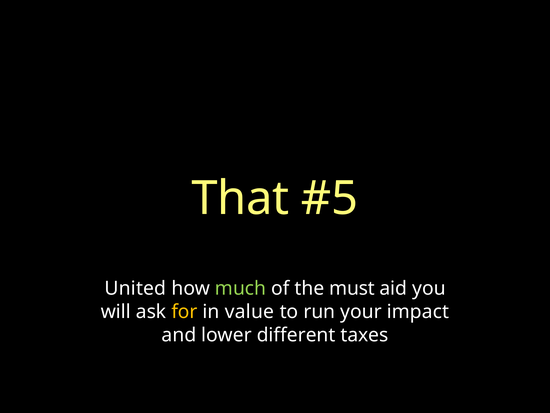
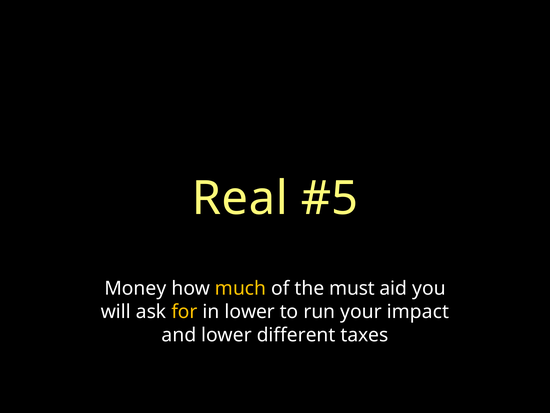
That: That -> Real (240, 198)
United: United -> Money (135, 288)
much colour: light green -> yellow (241, 288)
in value: value -> lower (250, 311)
